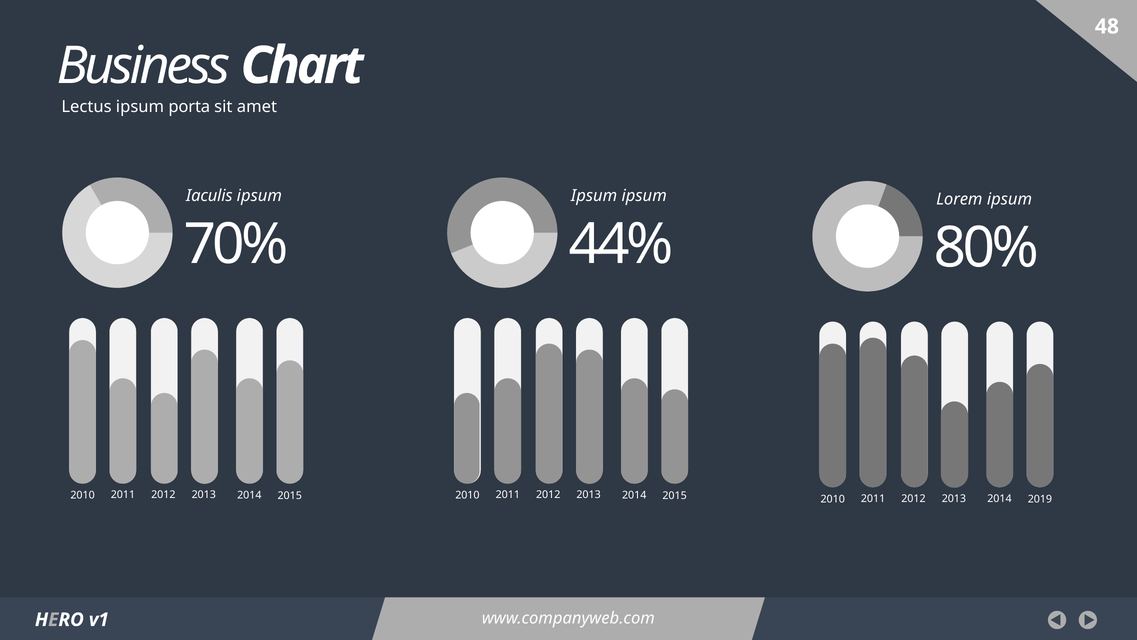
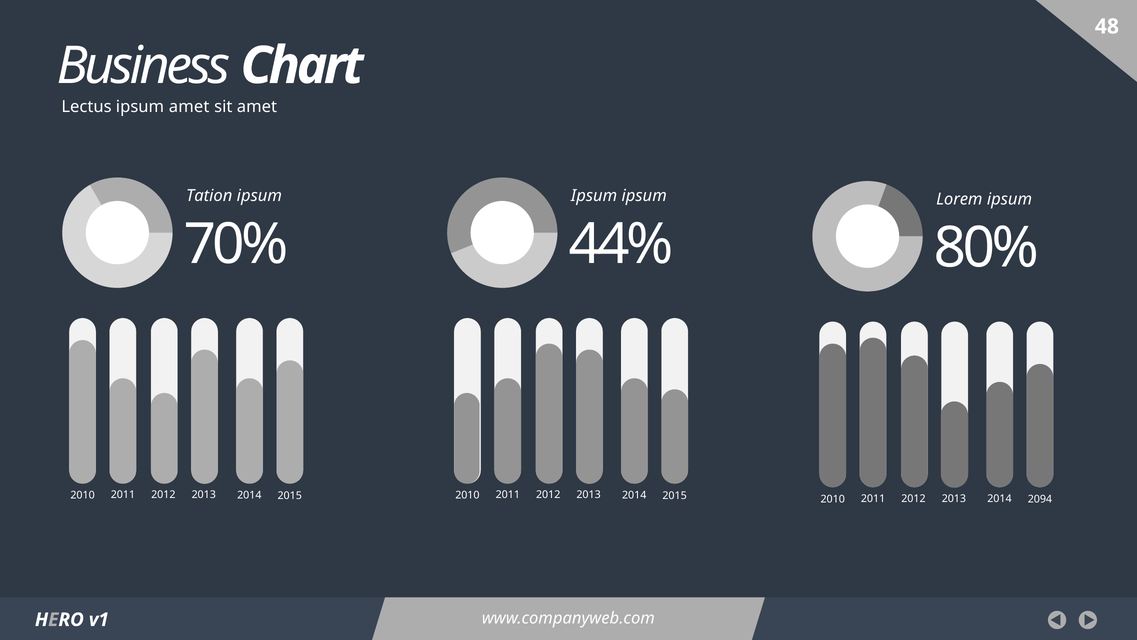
ipsum porta: porta -> amet (189, 107)
Iaculis: Iaculis -> Tation (209, 196)
2019: 2019 -> 2094 (1040, 499)
